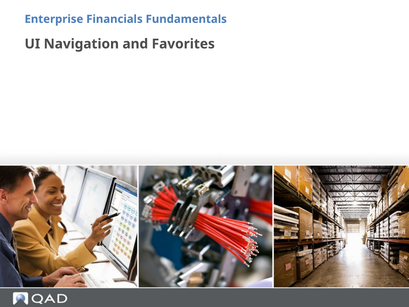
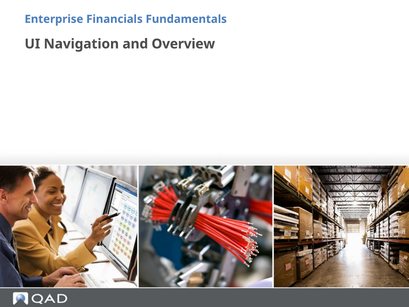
Favorites: Favorites -> Overview (183, 44)
